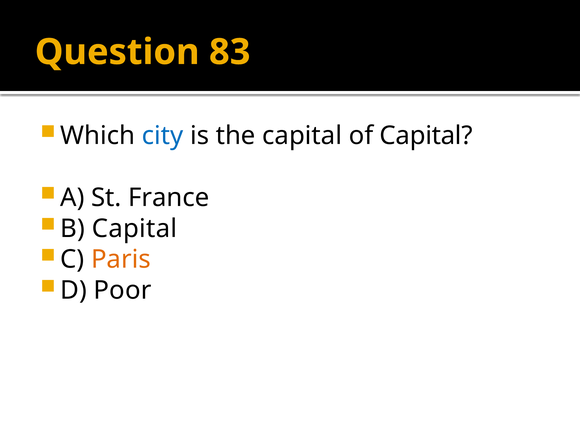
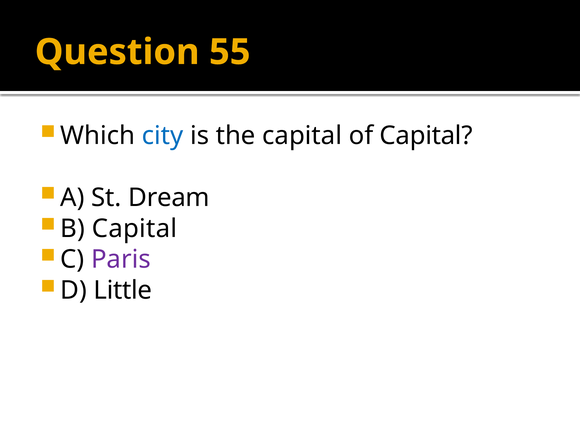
83: 83 -> 55 (230, 52)
France: France -> Dream (169, 198)
Paris colour: orange -> purple (121, 259)
Poor: Poor -> Little (123, 290)
